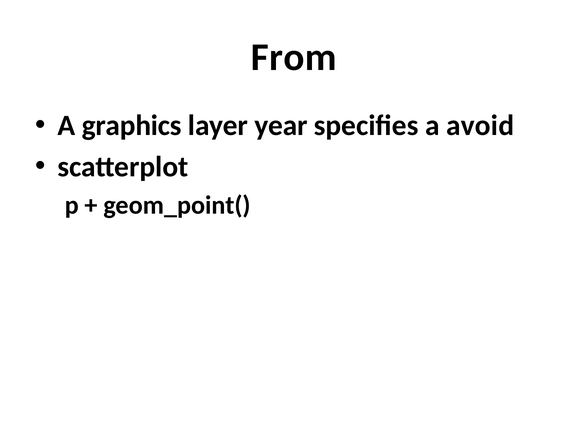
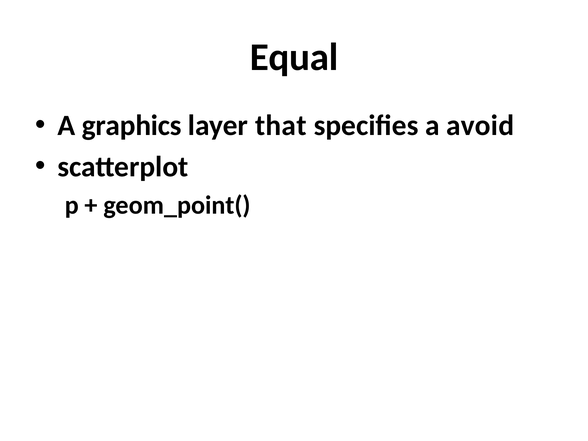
From: From -> Equal (294, 57)
year: year -> that (281, 126)
